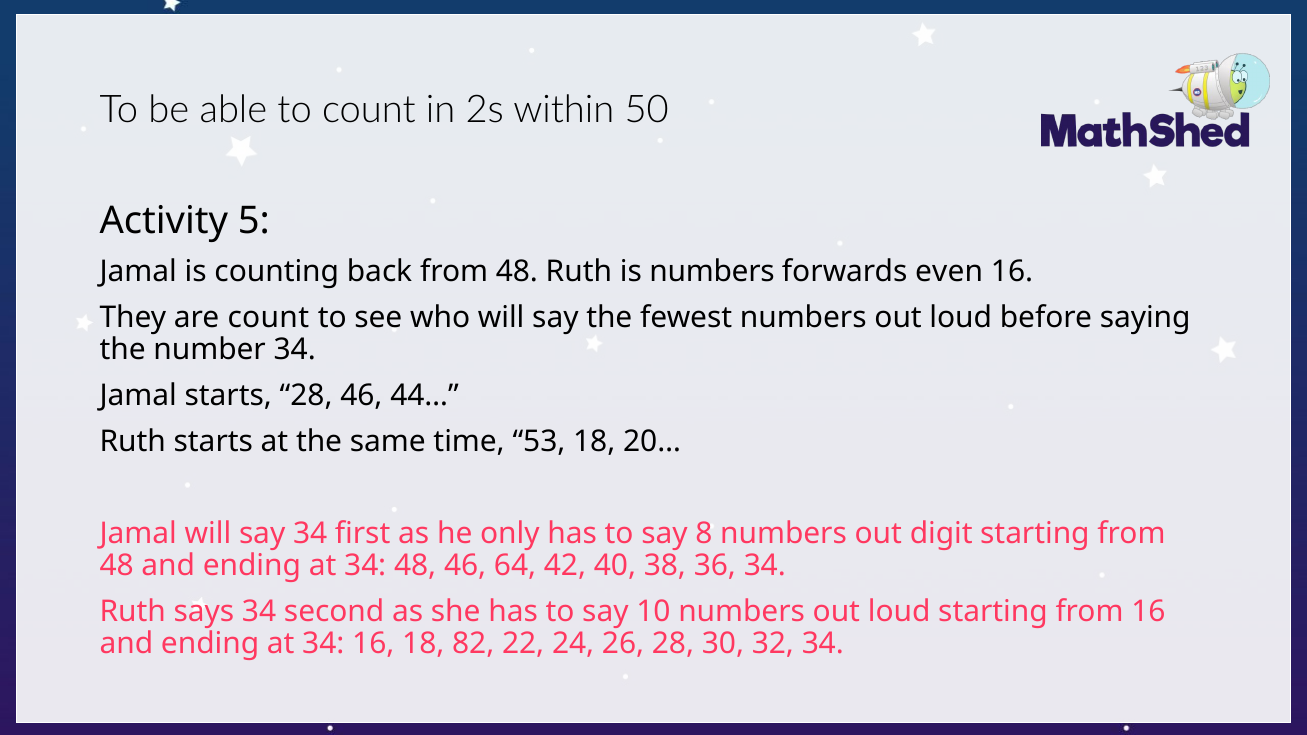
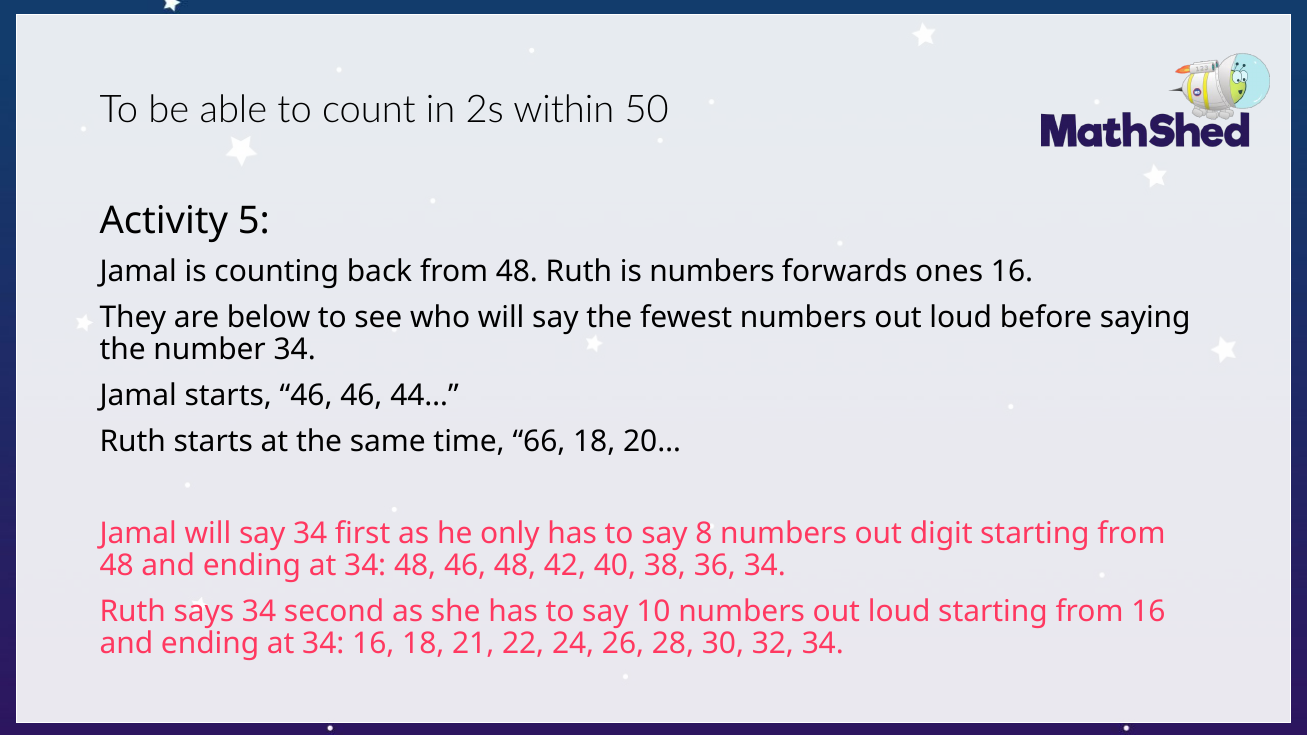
even: even -> ones (949, 271)
are count: count -> below (269, 317)
starts 28: 28 -> 46 (306, 396)
53: 53 -> 66 (539, 442)
46 64: 64 -> 48 (515, 566)
82: 82 -> 21 (473, 644)
